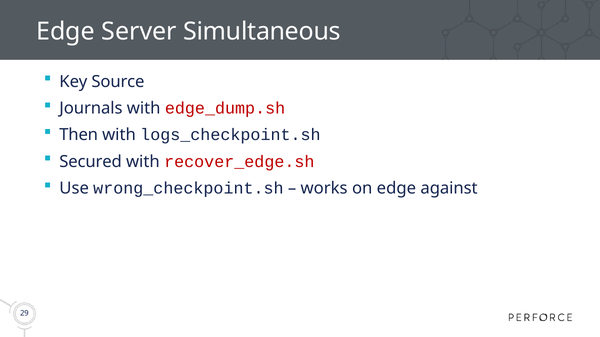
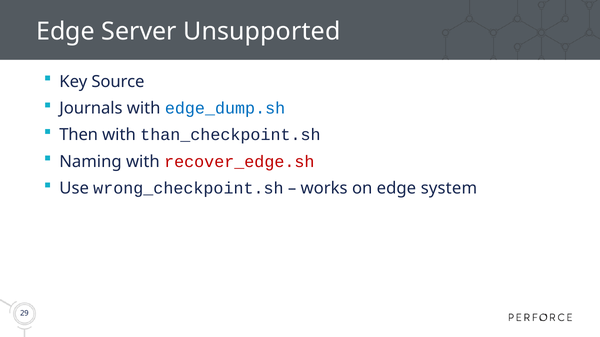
Simultaneous: Simultaneous -> Unsupported (262, 32)
edge_dump.sh colour: red -> blue (225, 108)
logs_checkpoint.sh: logs_checkpoint.sh -> than_checkpoint.sh (230, 135)
Secured: Secured -> Naming (91, 162)
against: against -> system (449, 188)
